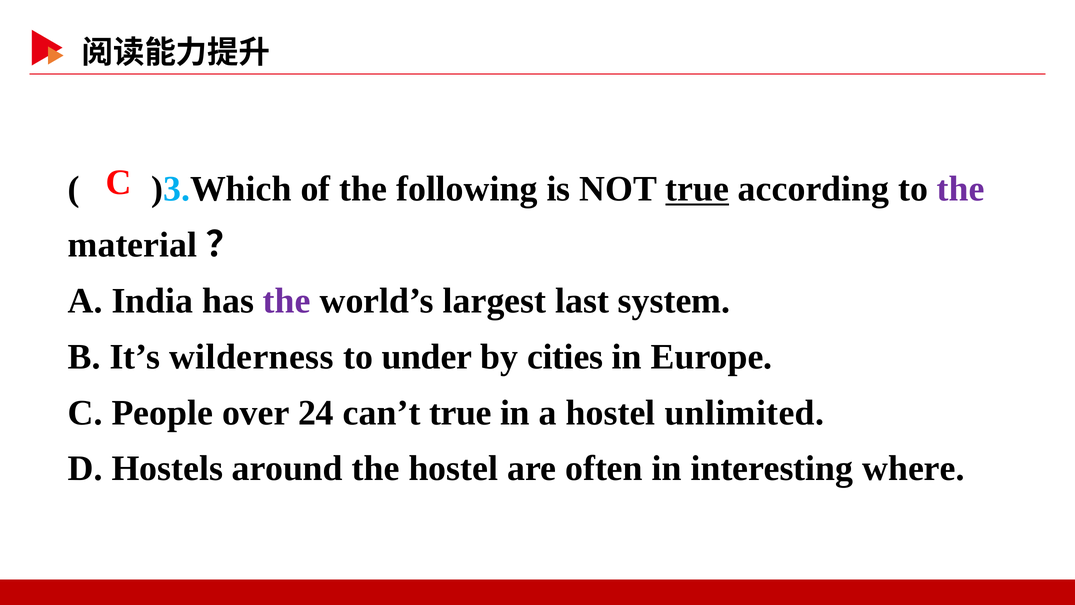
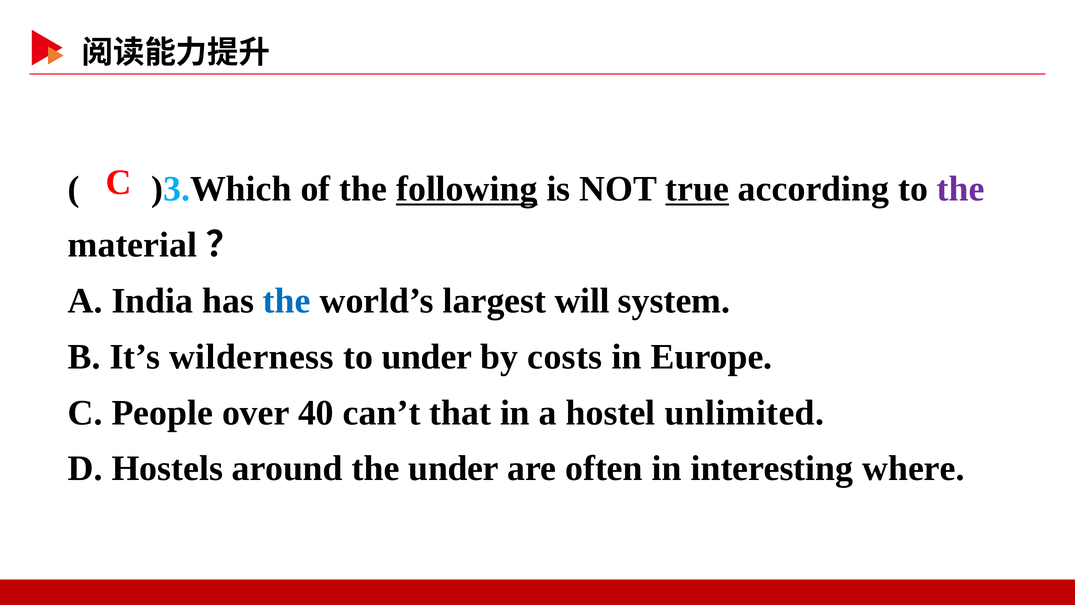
following underline: none -> present (467, 189)
the colour: purple -> blue (287, 301)
last: last -> will (582, 301)
cities: cities -> costs (565, 357)
24: 24 -> 40 (316, 412)
can’t true: true -> that (460, 412)
the hostel: hostel -> under (454, 468)
